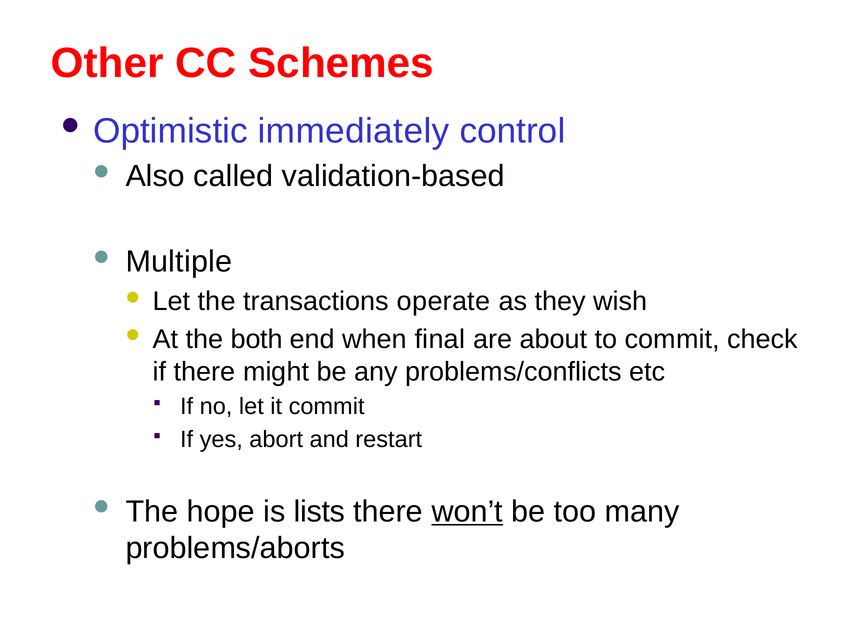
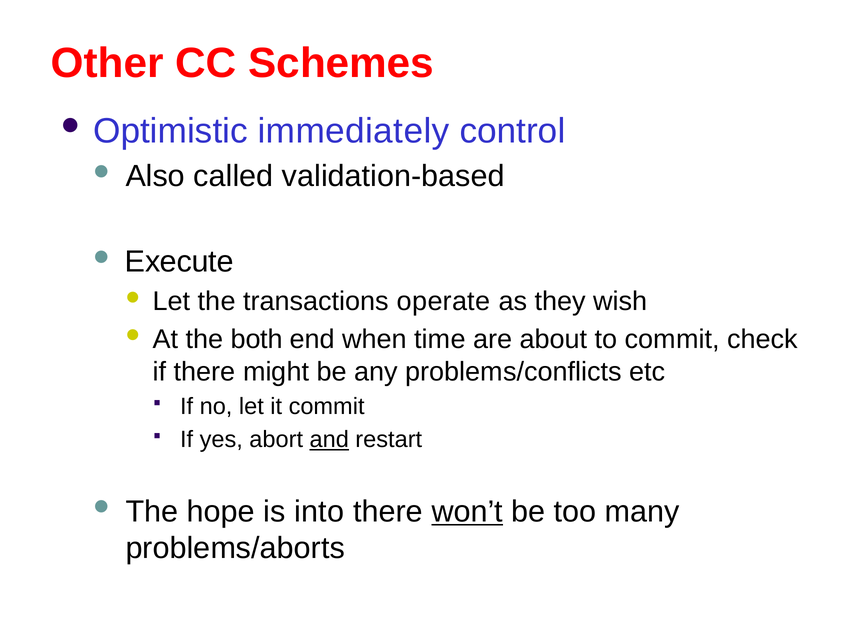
Multiple: Multiple -> Execute (179, 262)
final: final -> time (440, 340)
and underline: none -> present (329, 440)
lists: lists -> into (319, 512)
